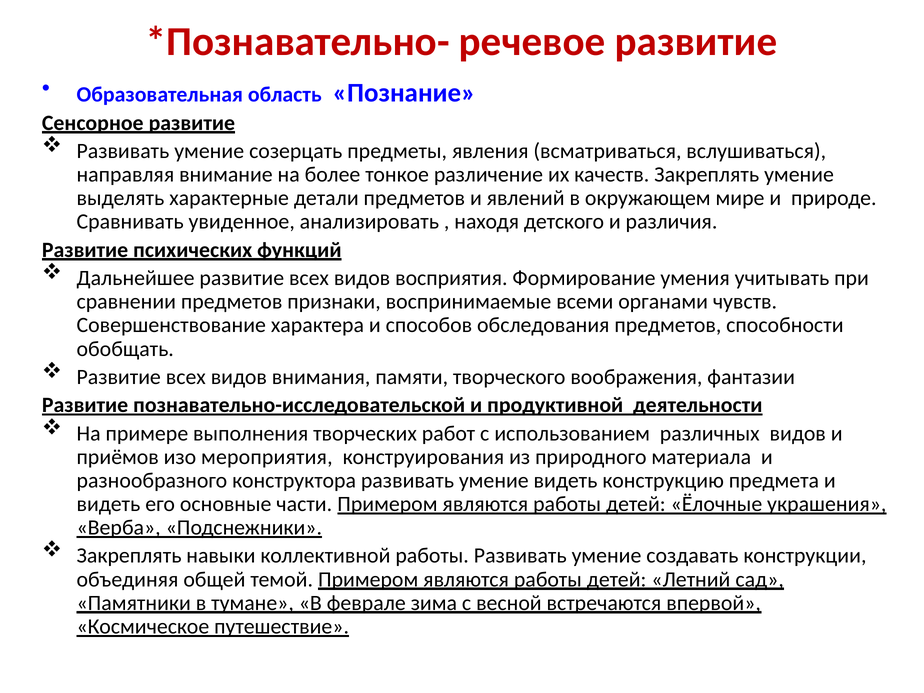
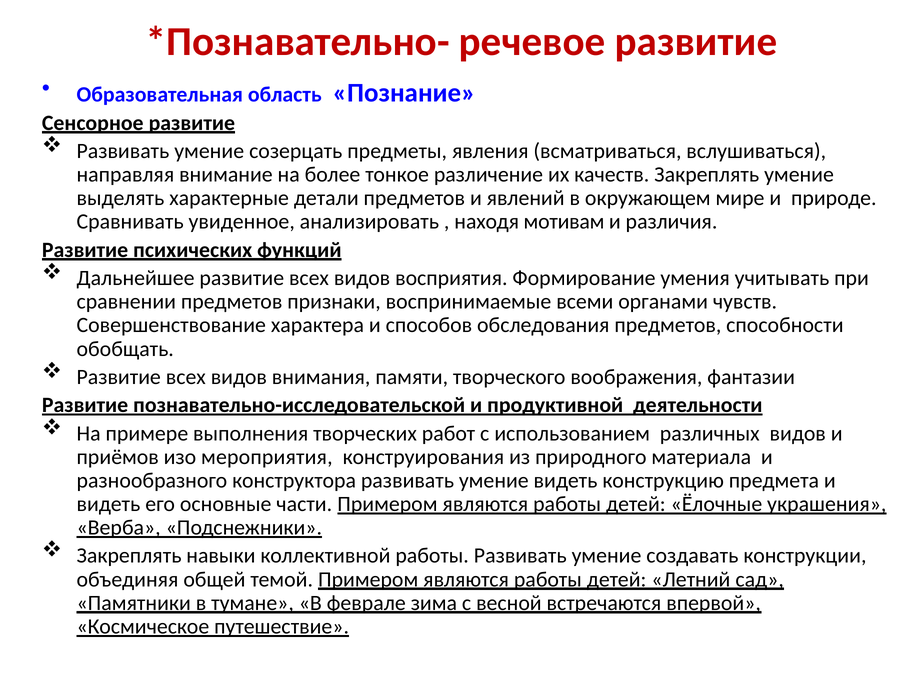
детского: детского -> мотивам (564, 222)
